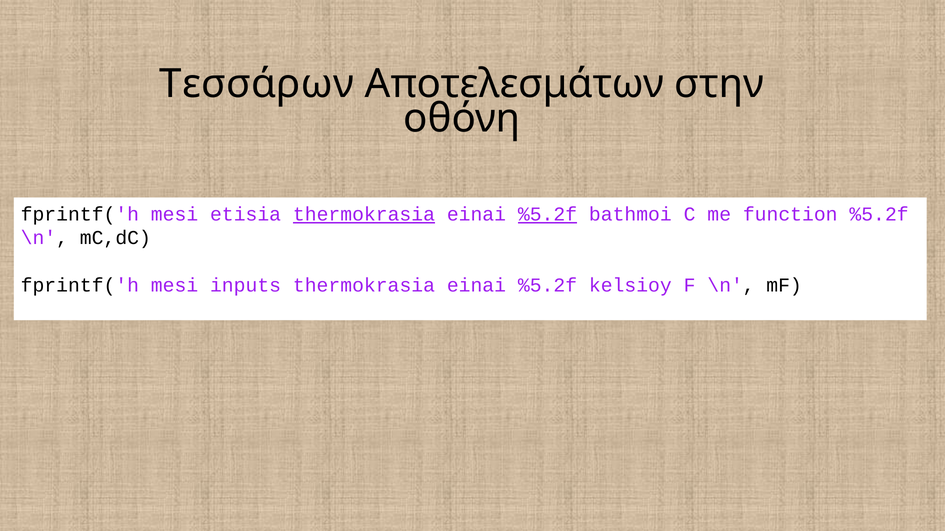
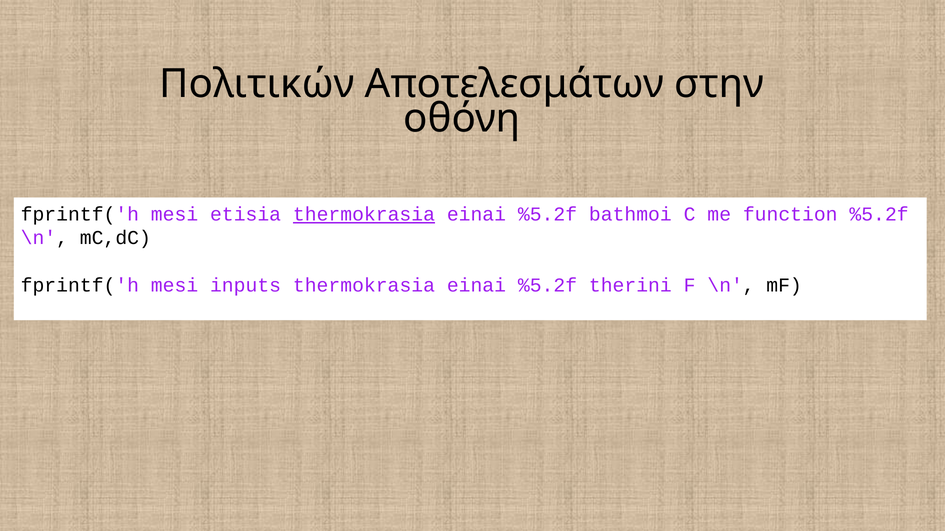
Τεσσάρων: Τεσσάρων -> Πολιτικών (257, 84)
%5.2f underline: present -> none (548, 214)
kelsioy: kelsioy -> therini (630, 285)
